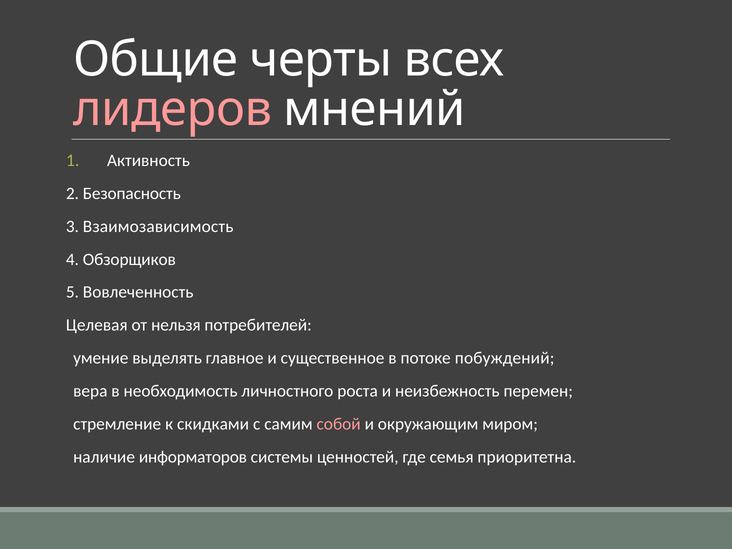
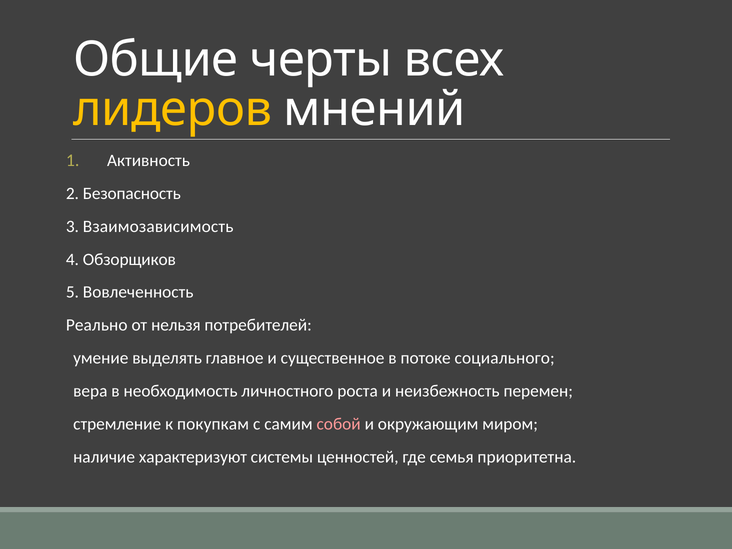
лидеров colour: pink -> yellow (173, 109)
Целевая: Целевая -> Реально (97, 325)
побуждений: побуждений -> социального (505, 358)
скидками: скидками -> покупкам (213, 424)
информаторов: информаторов -> характеризуют (193, 457)
